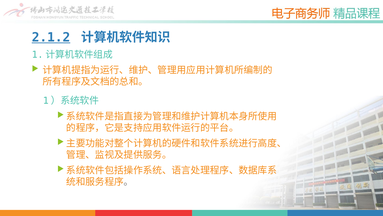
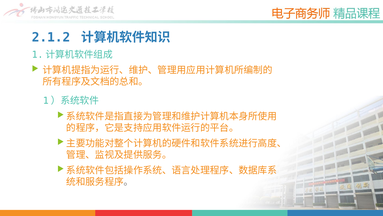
2.1.2 underline: present -> none (51, 37)
